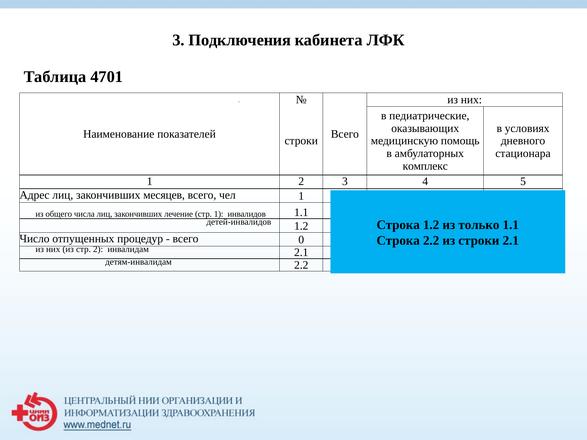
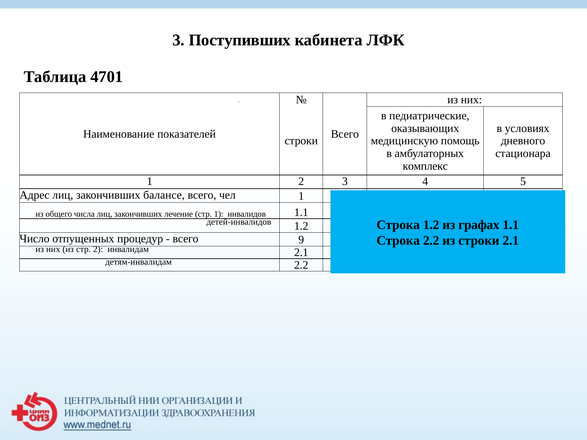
Подключения: Подключения -> Поступивших (240, 40)
месяцев: месяцев -> балансе (164, 195)
только: только -> графах (479, 225)
0: 0 -> 9 (301, 240)
